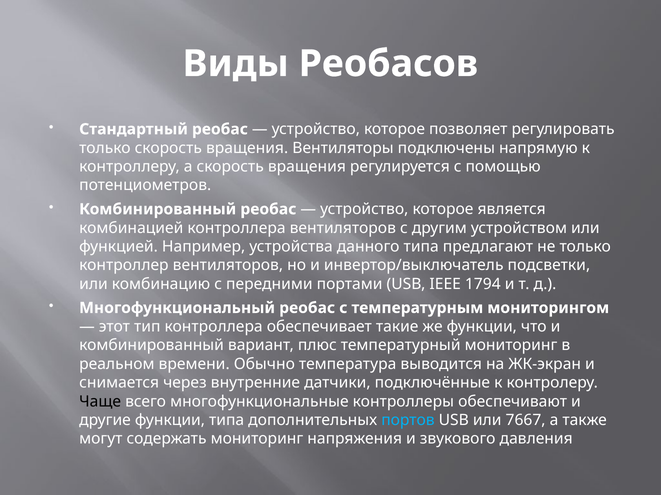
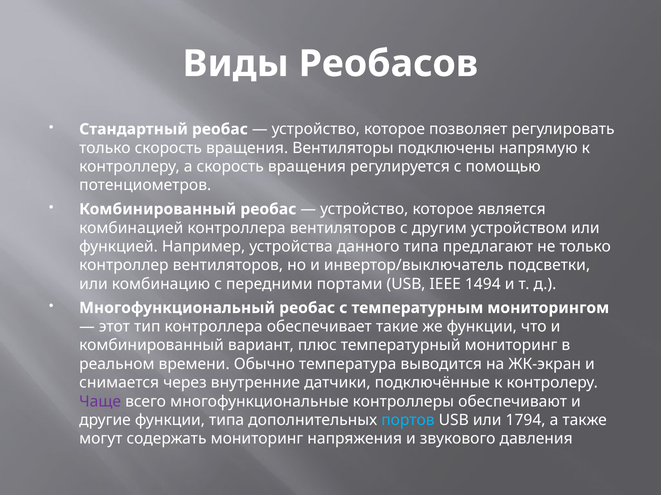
1794: 1794 -> 1494 (483, 284)
Чаще colour: black -> purple (100, 402)
7667: 7667 -> 1794 (526, 421)
